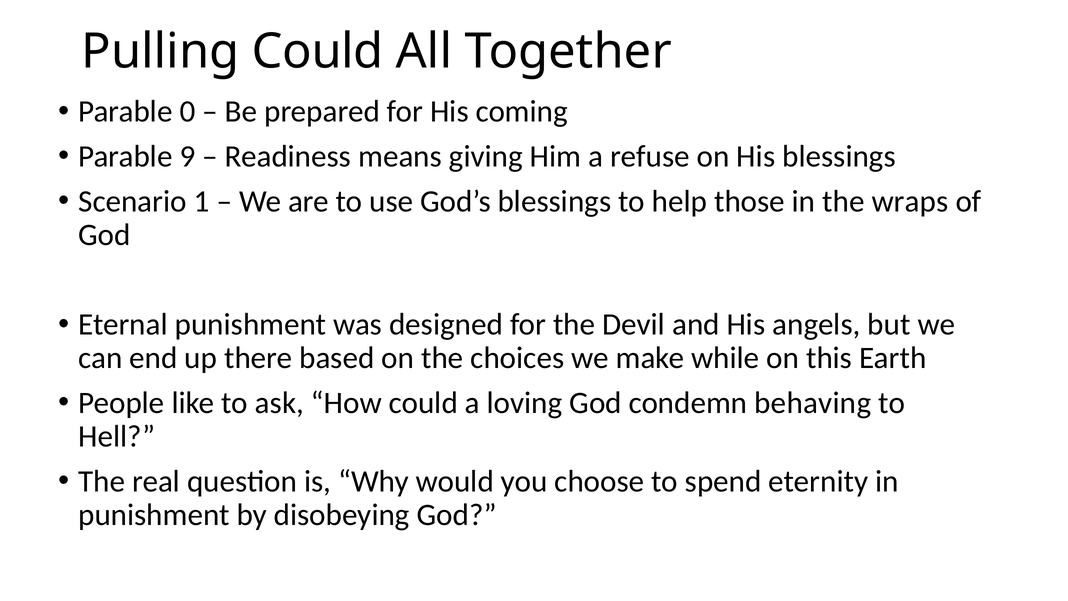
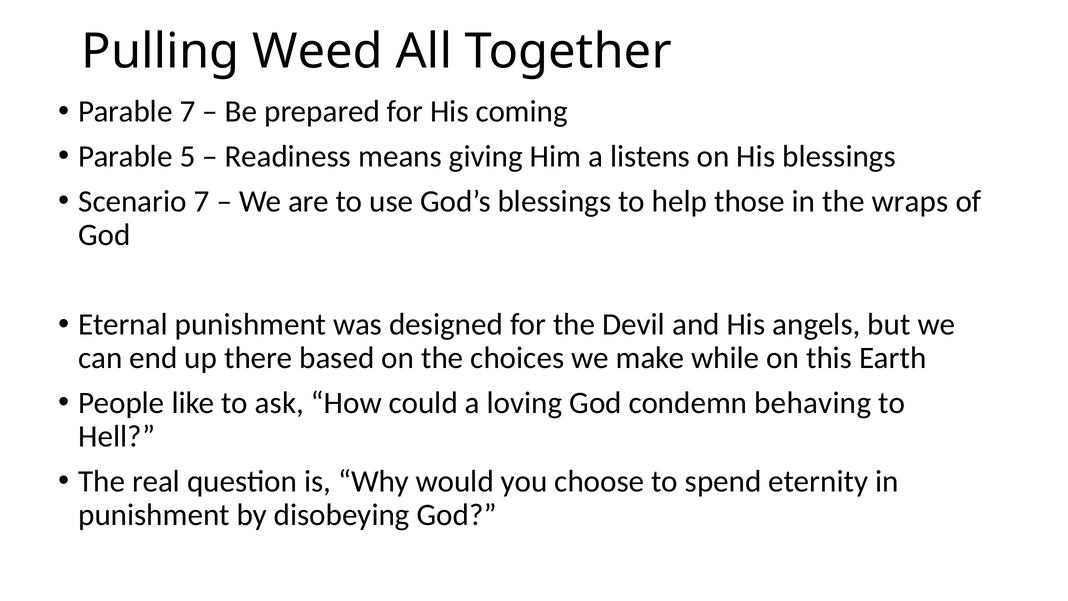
Pulling Could: Could -> Weed (317, 51)
Parable 0: 0 -> 7 (187, 112)
9: 9 -> 5 (187, 156)
refuse: refuse -> listens (650, 156)
Scenario 1: 1 -> 7 (202, 201)
